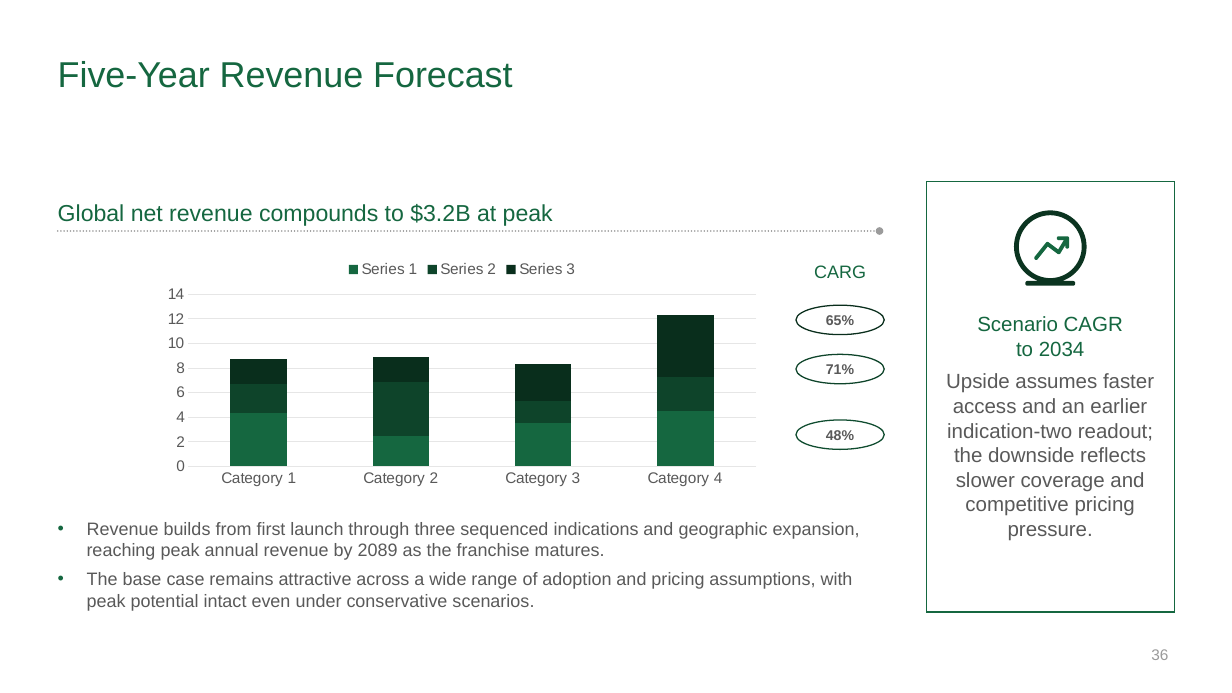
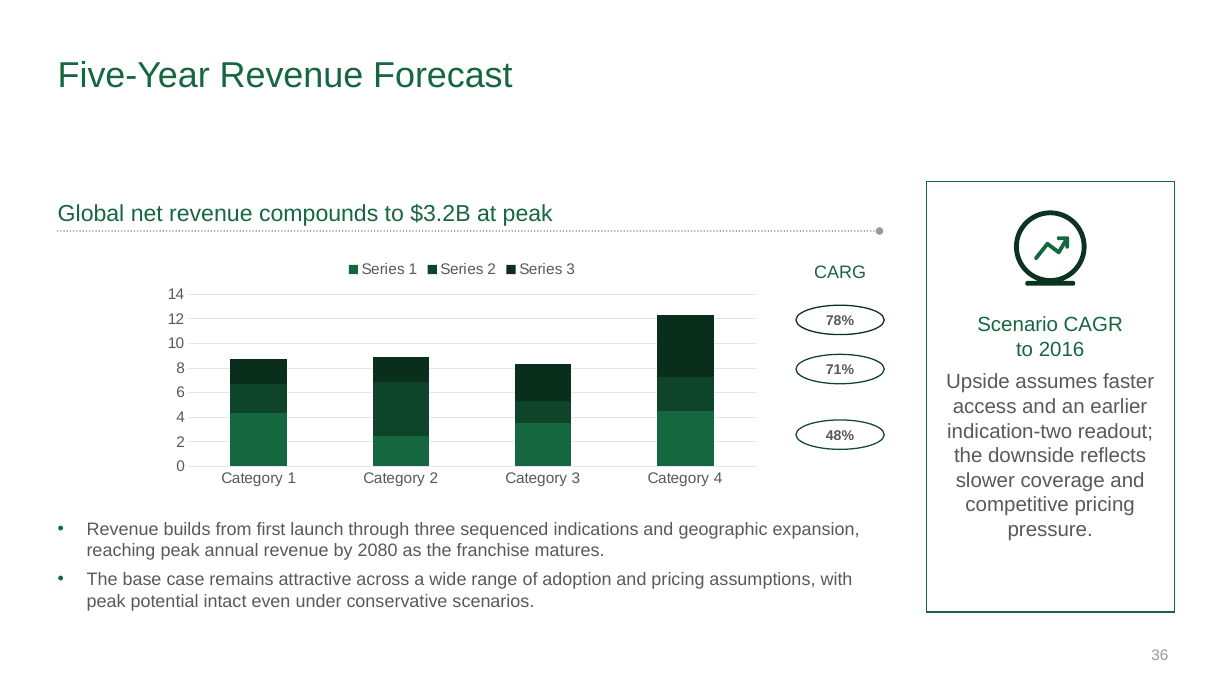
65%: 65% -> 78% (840, 321)
2034: 2034 -> 2016 (1062, 350)
2089: 2089 -> 2080 (378, 551)
